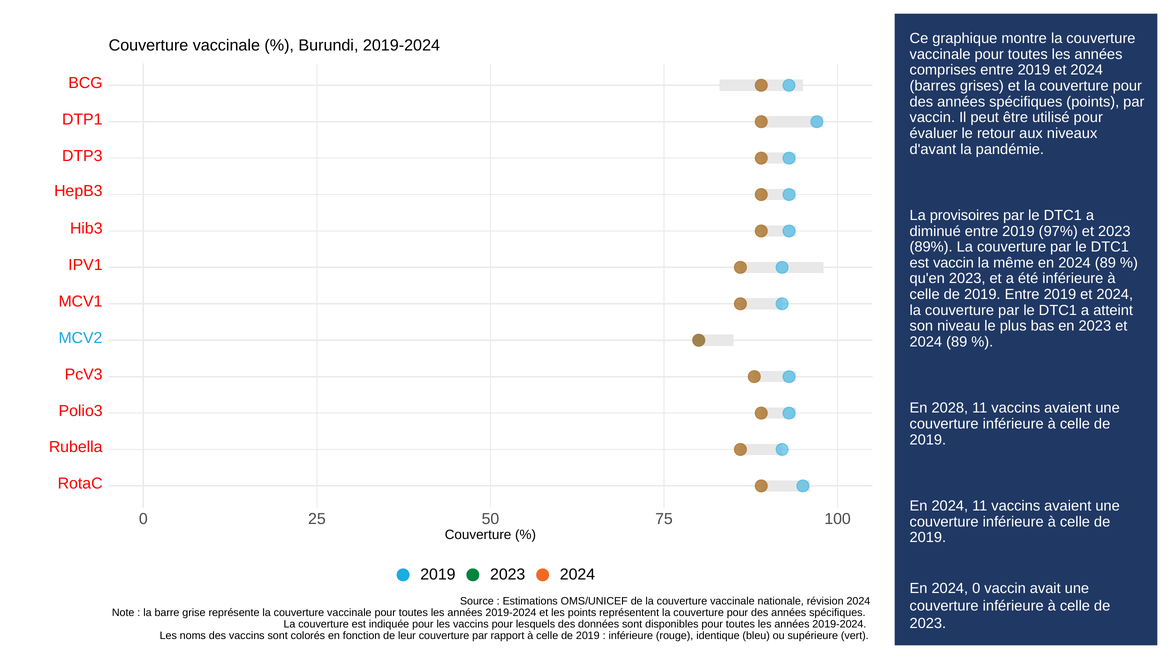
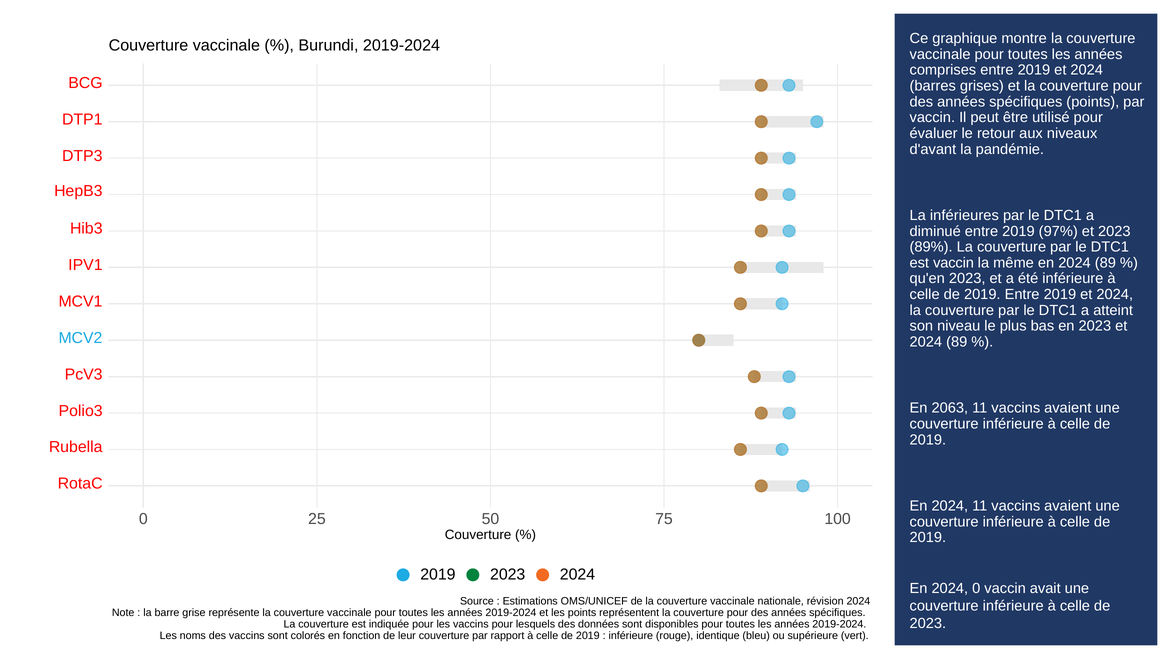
provisoires: provisoires -> inférieures (964, 215)
2028: 2028 -> 2063 (950, 408)
